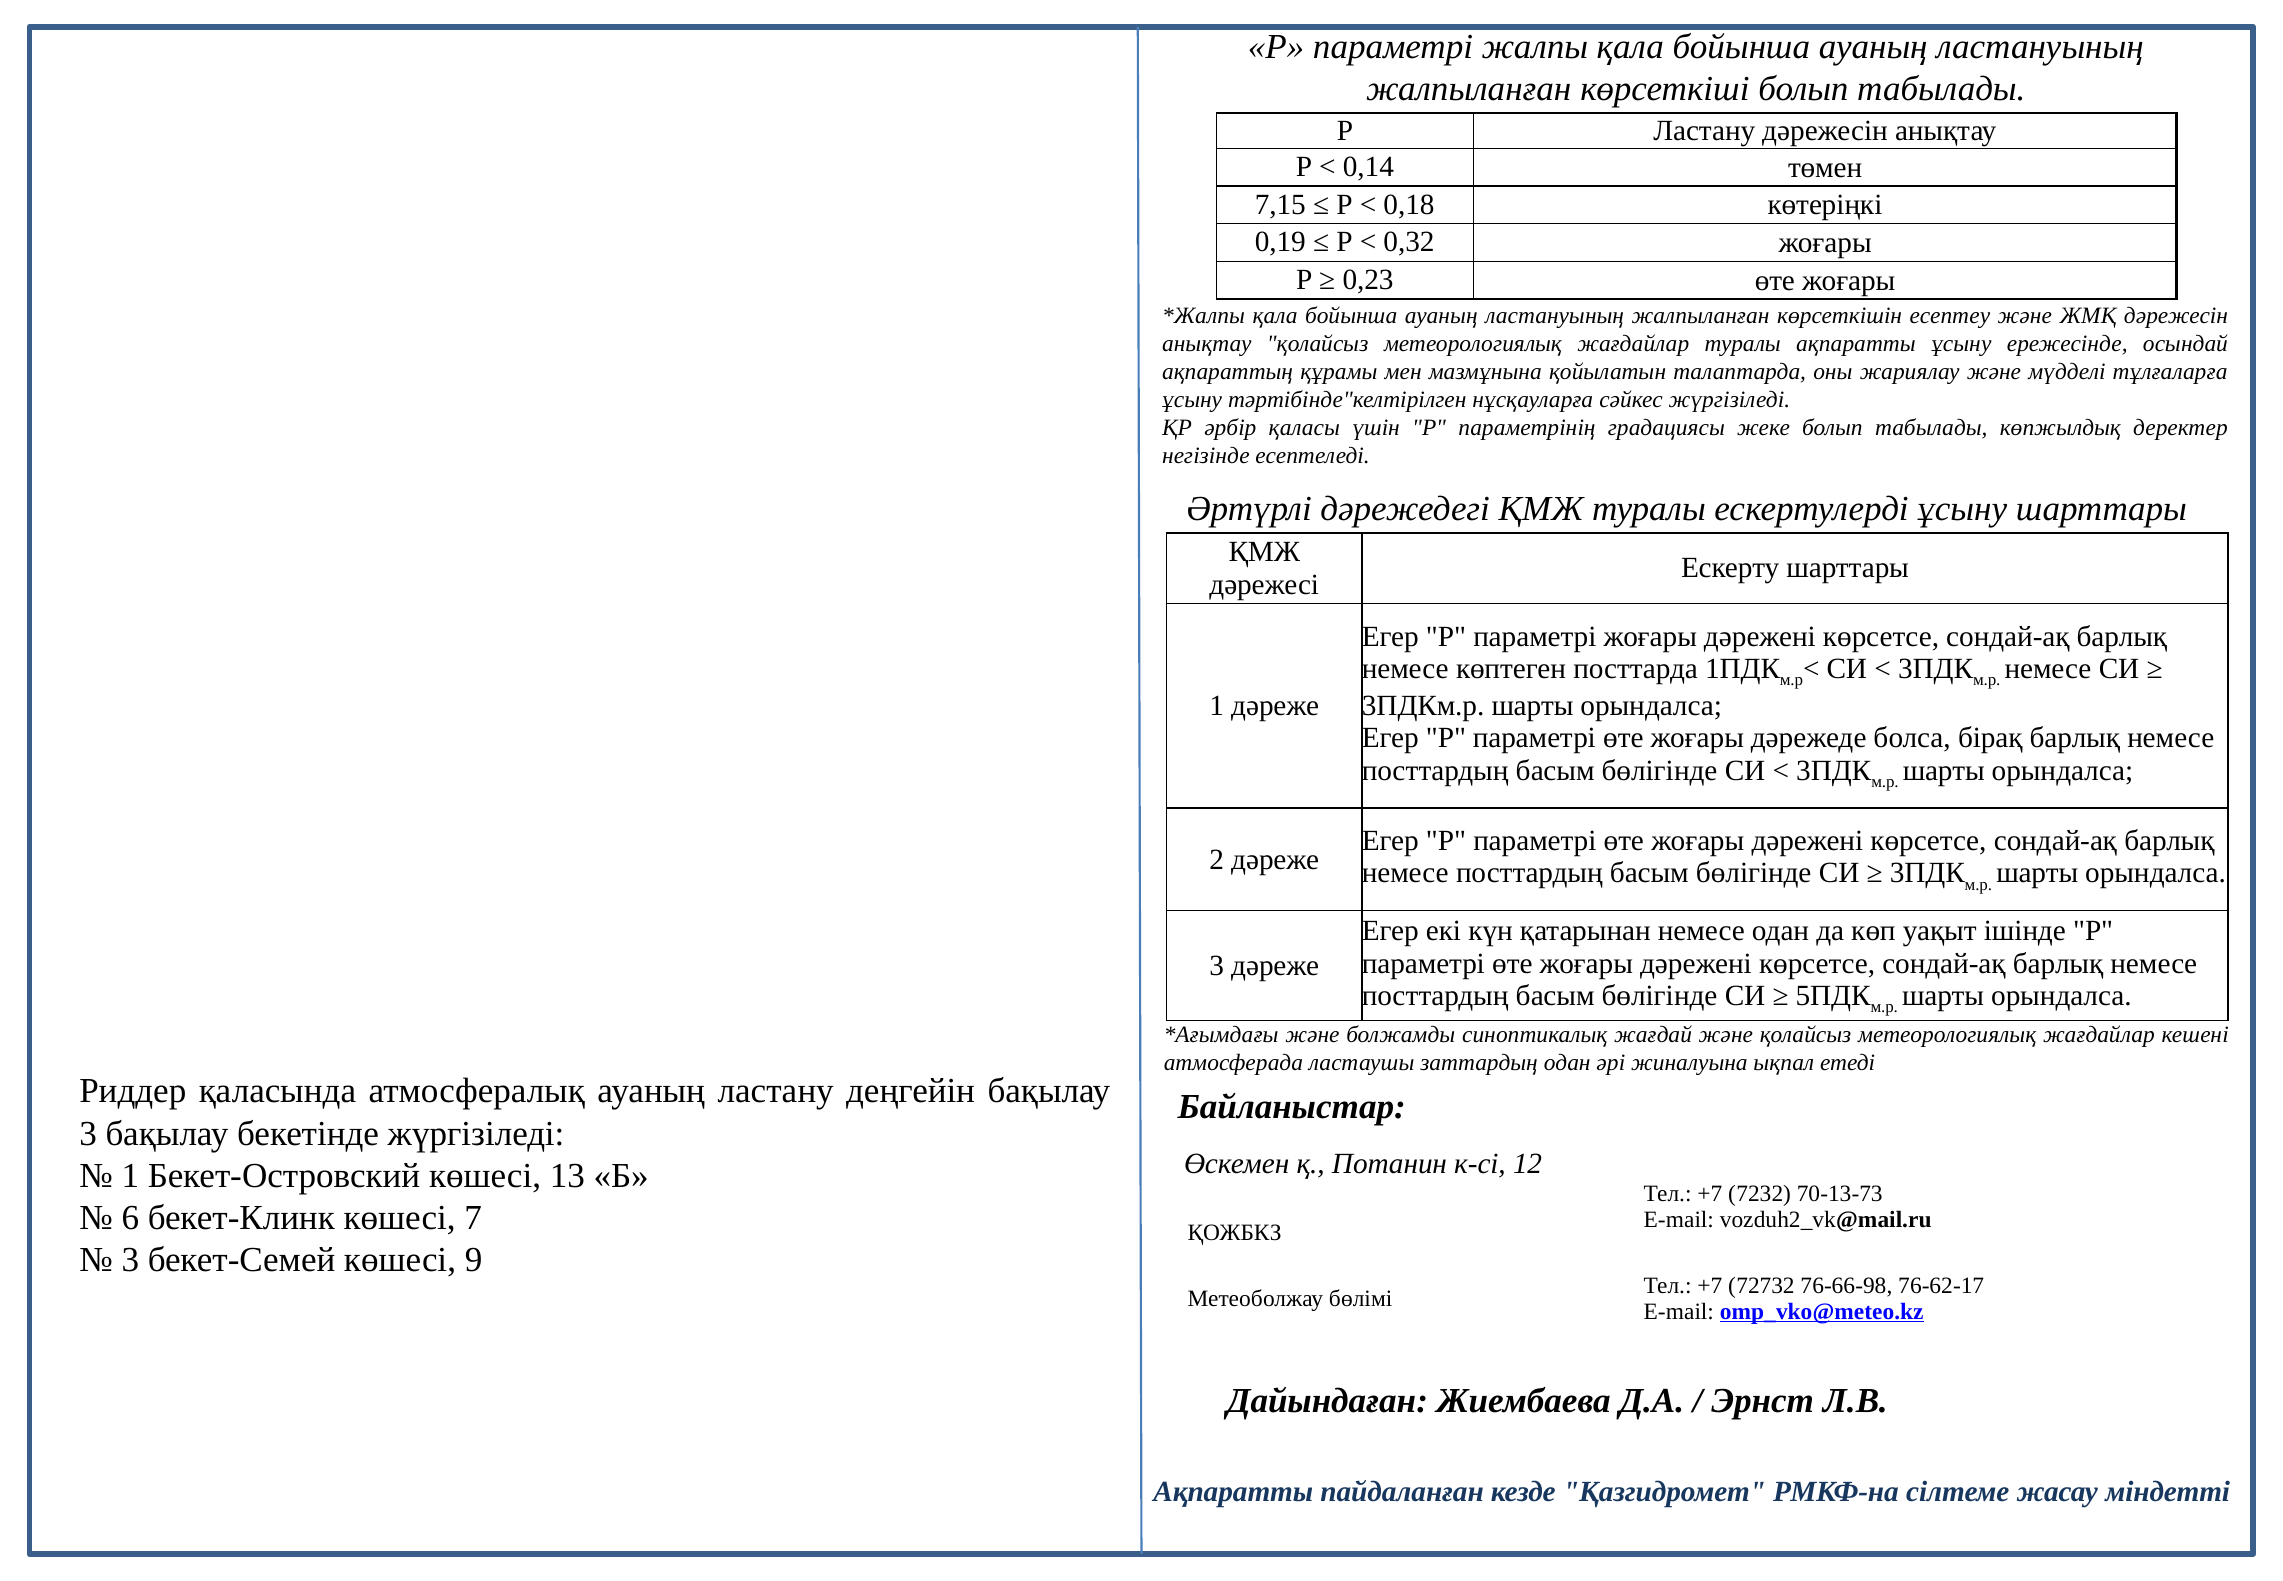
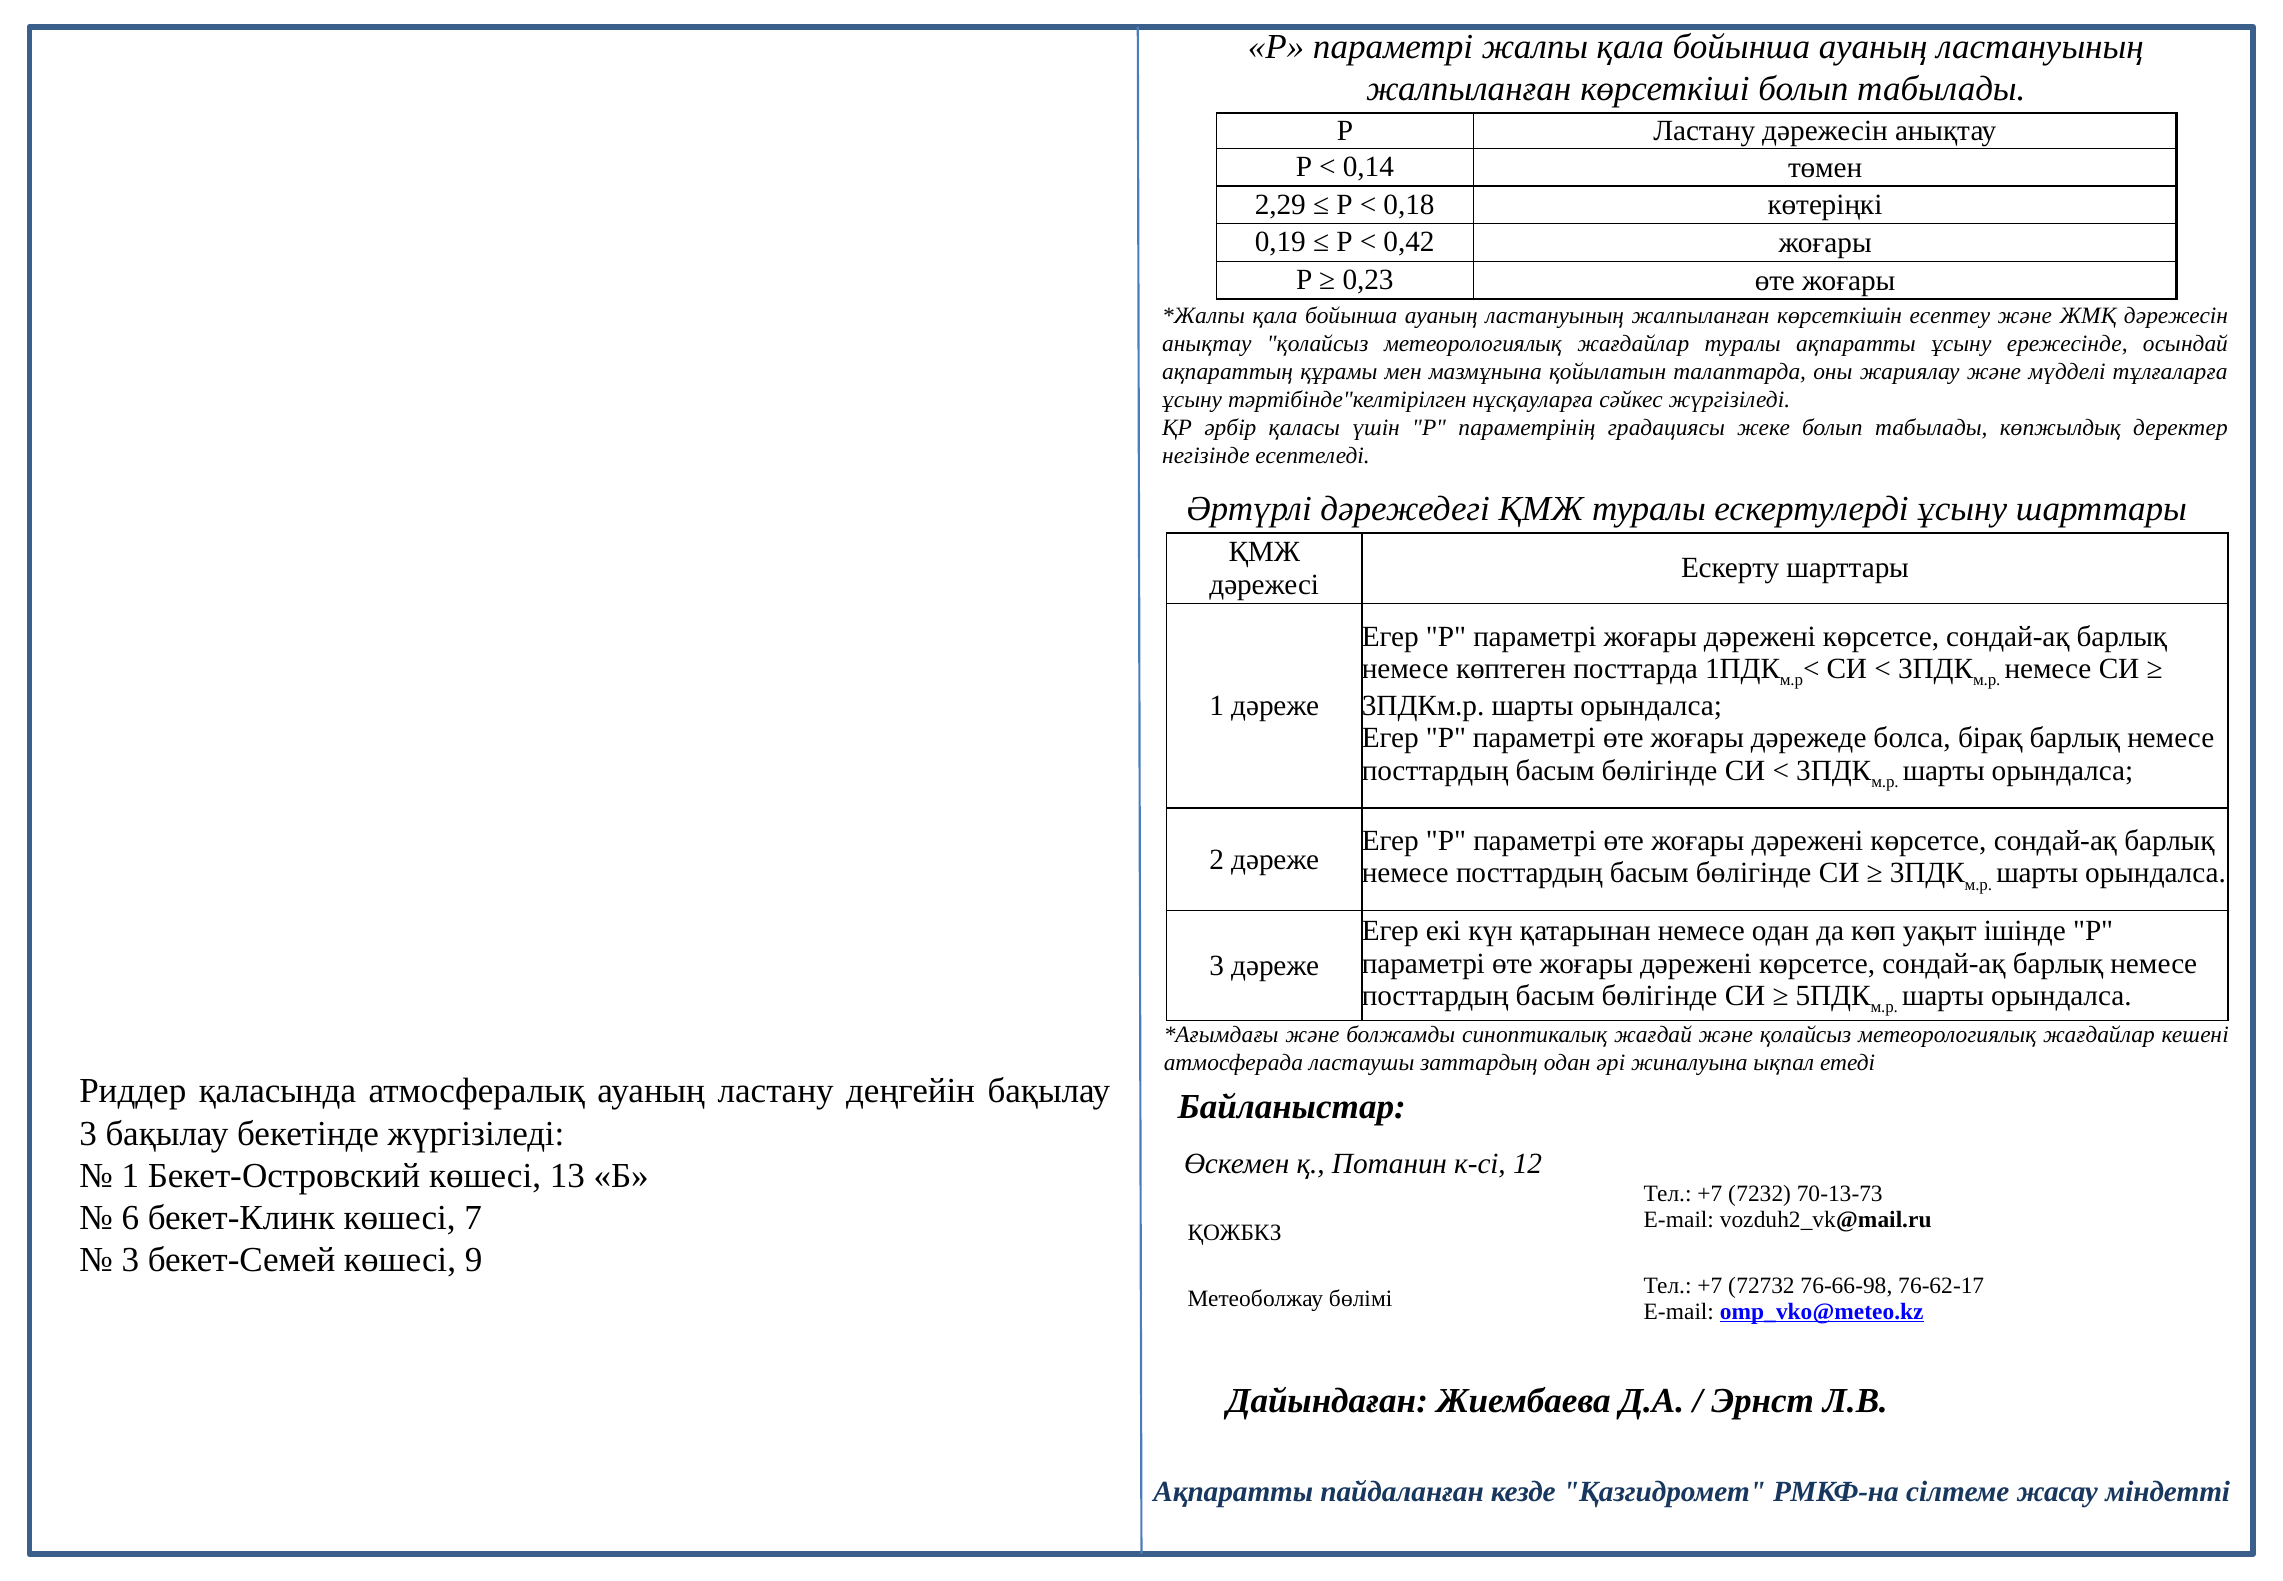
7,15: 7,15 -> 2,29 (1280, 205)
0,32: 0,32 -> 0,42 (1409, 242)
